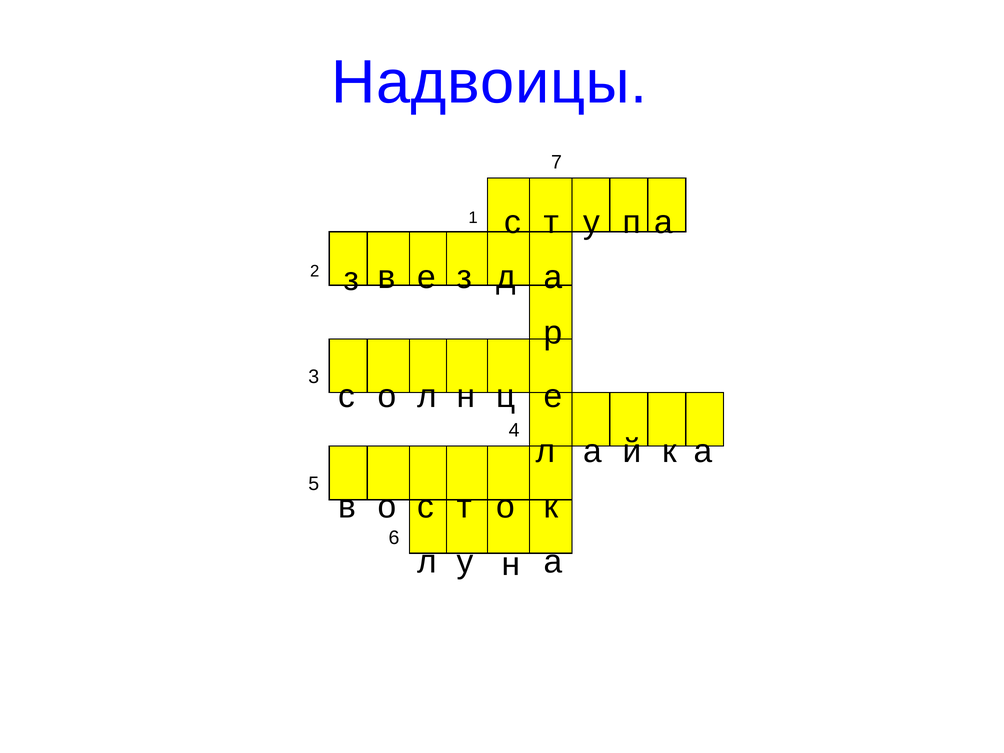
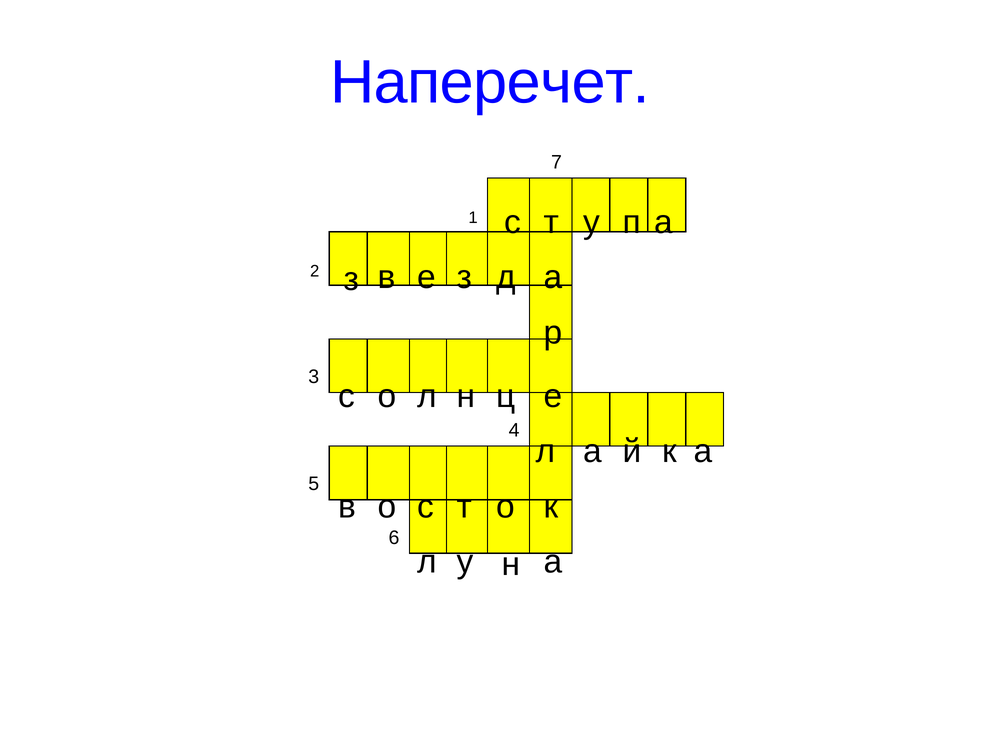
Надвоицы: Надвоицы -> Наперечет (490, 83)
